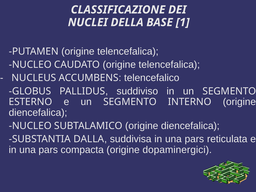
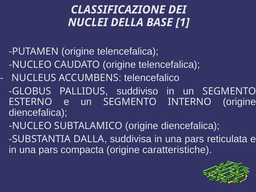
dopaminergici: dopaminergici -> caratteristiche (177, 150)
